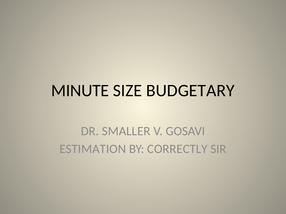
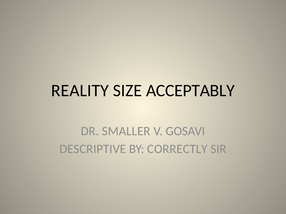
MINUTE: MINUTE -> REALITY (80, 91)
BUDGETARY: BUDGETARY -> ACCEPTABLY (190, 91)
ESTIMATION: ESTIMATION -> DESCRIPTIVE (93, 149)
